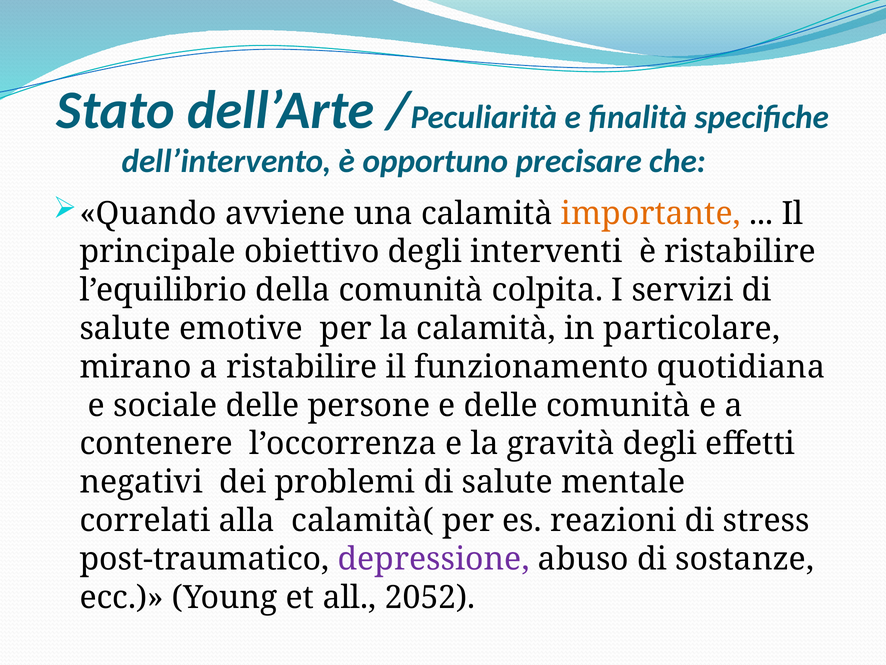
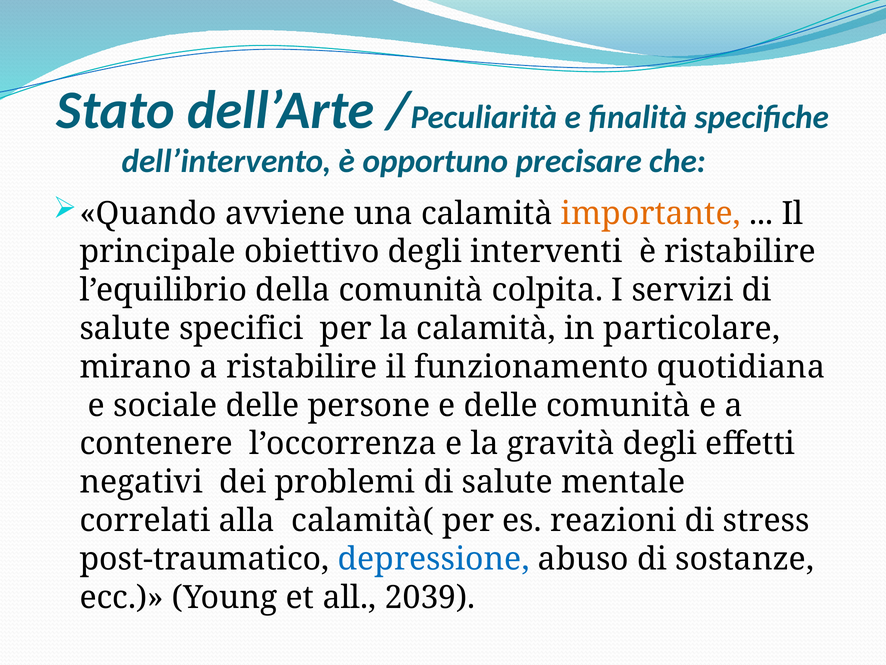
emotive: emotive -> specifici (241, 328)
depressione colour: purple -> blue (434, 559)
2052: 2052 -> 2039 (430, 597)
